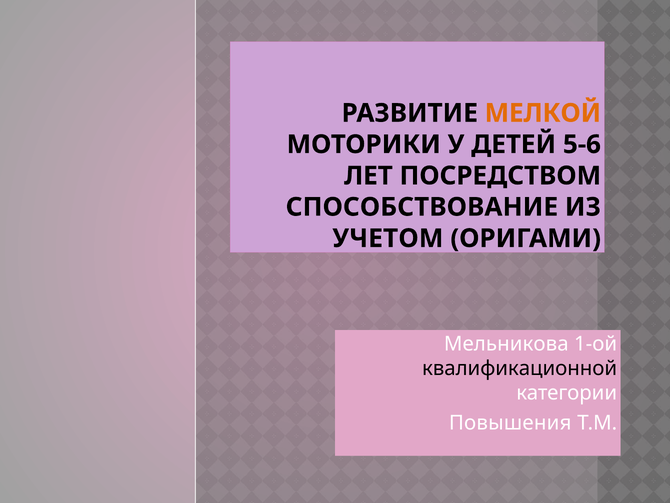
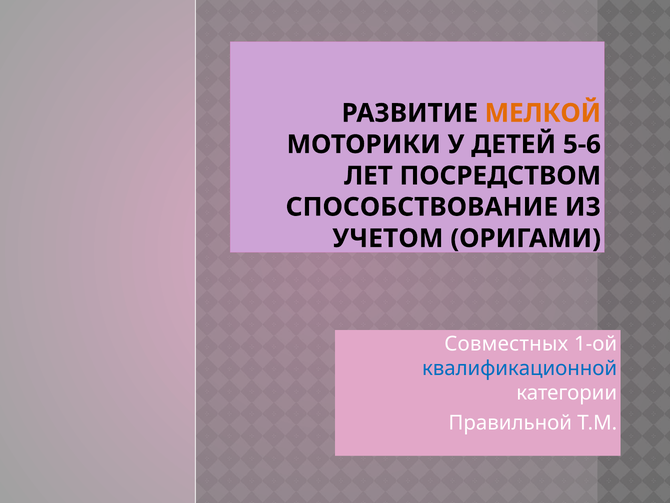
Мельникова: Мельникова -> Совместных (506, 343)
квалификационной colour: black -> blue (520, 368)
Повышения: Повышения -> Правильной (510, 423)
